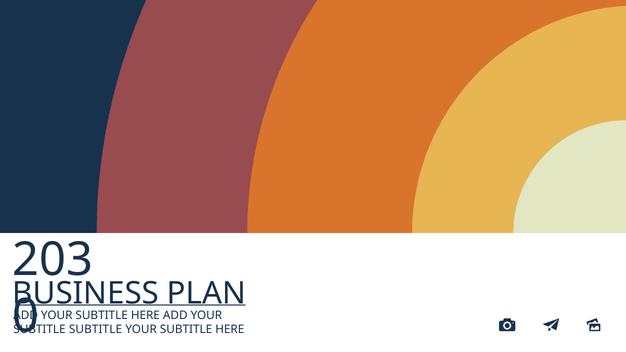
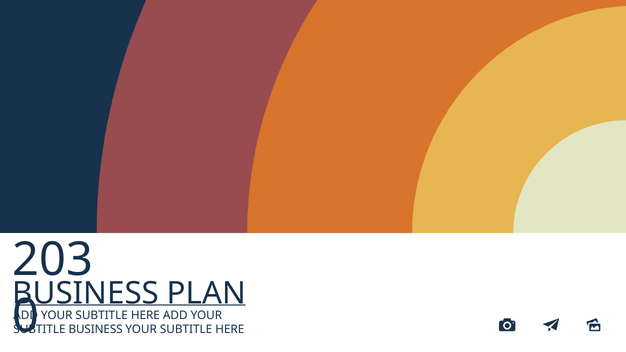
SUBTITLE: SUBTITLE -> BUSINESS (96, 330)
